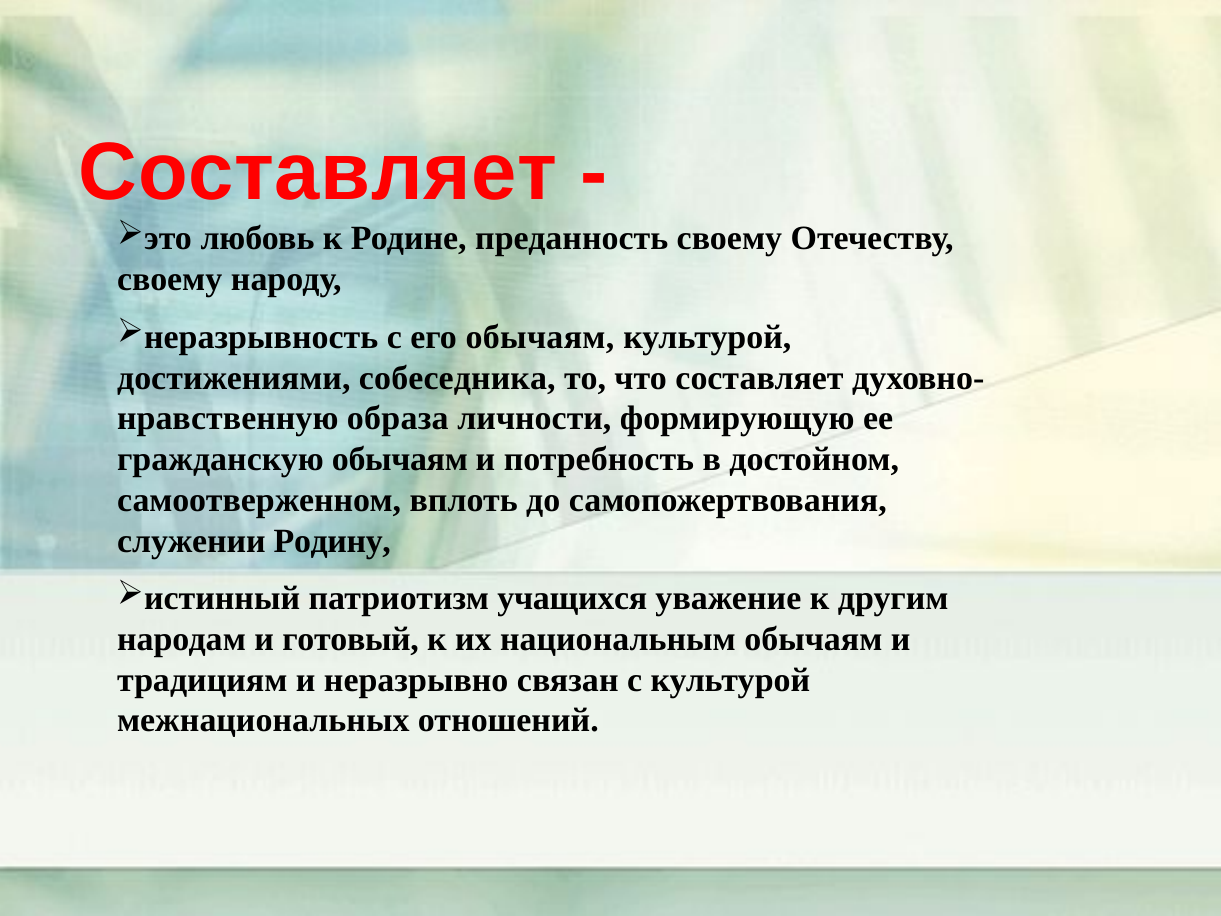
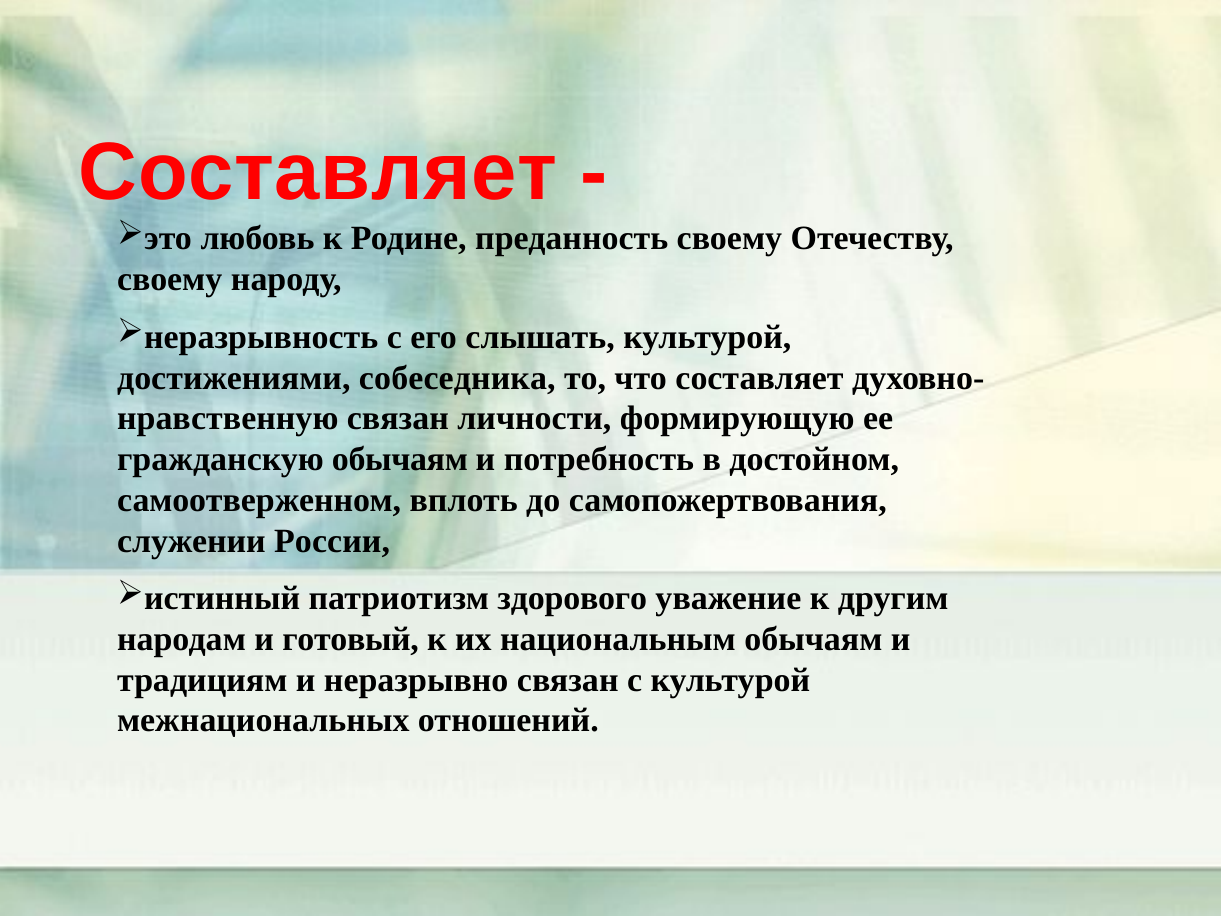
его обычаям: обычаям -> слышать (540, 337)
образа: образа -> связан (398, 419)
Родину: Родину -> России (332, 541)
учащихся: учащихся -> здорового (572, 598)
